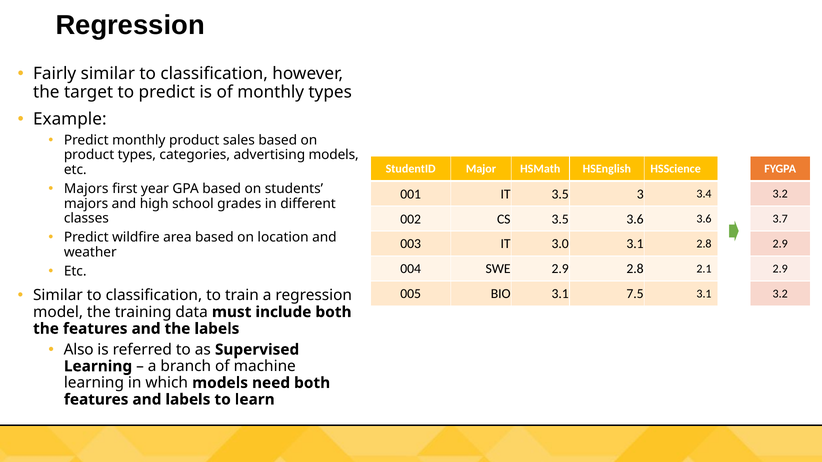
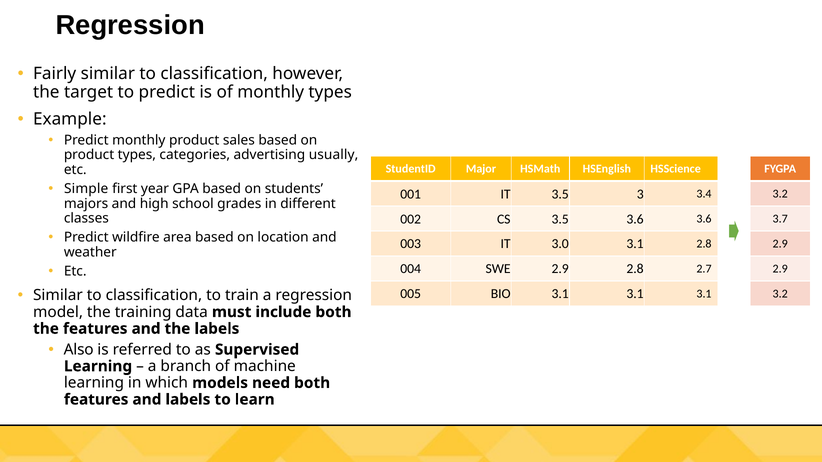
advertising models: models -> usually (334, 155)
Majors: Majors -> Simple (86, 189)
2.1: 2.1 -> 2.7 (704, 269)
BIO 3.1 7.5: 7.5 -> 3.1 (635, 294)
